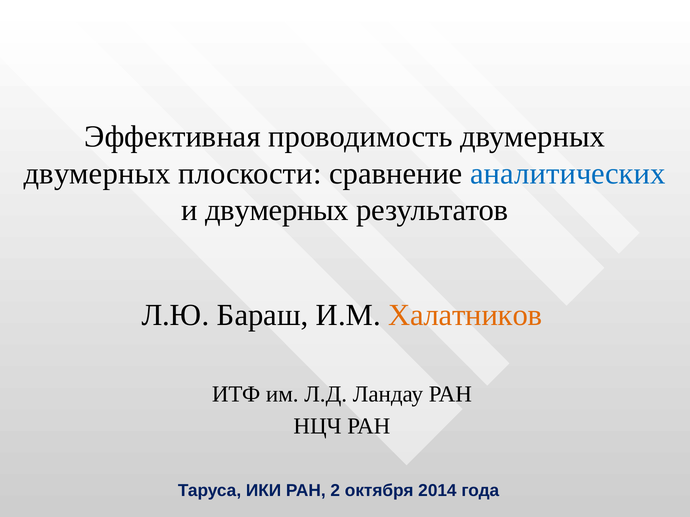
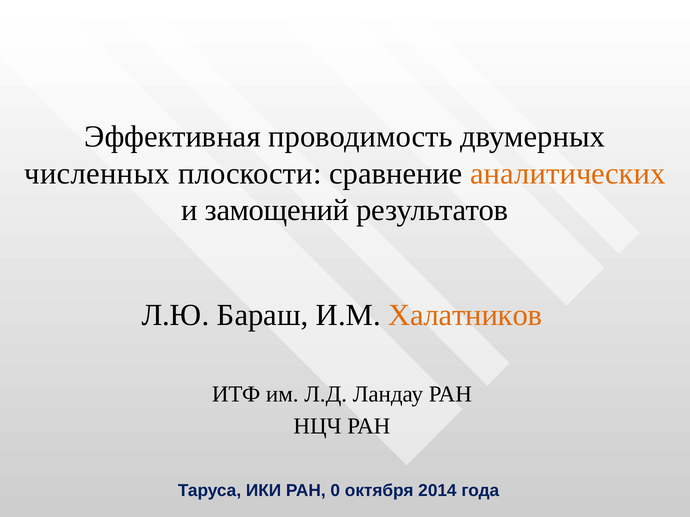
двумерных: двумерных -> численных (97, 174)
аналитических colour: blue -> orange (568, 174)
и двумерных: двумерных -> замощений (277, 210)
2: 2 -> 0 (335, 491)
